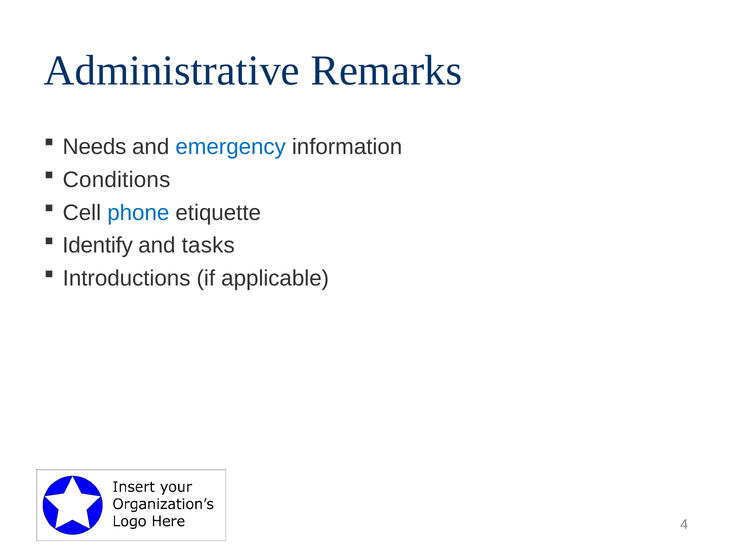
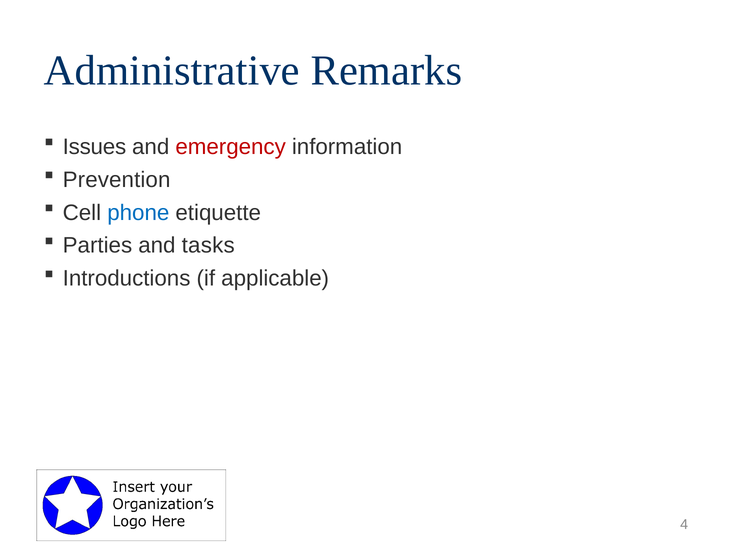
Needs: Needs -> Issues (94, 147)
emergency colour: blue -> red (231, 147)
Conditions: Conditions -> Prevention (117, 180)
Identify: Identify -> Parties (97, 246)
